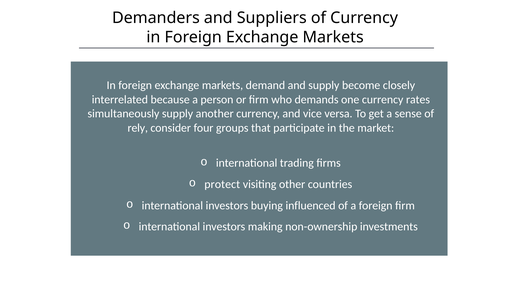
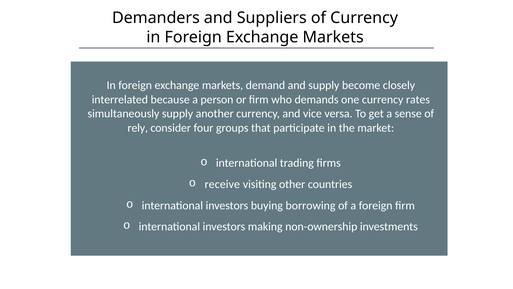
protect: protect -> receive (222, 184)
influenced: influenced -> borrowing (310, 205)
